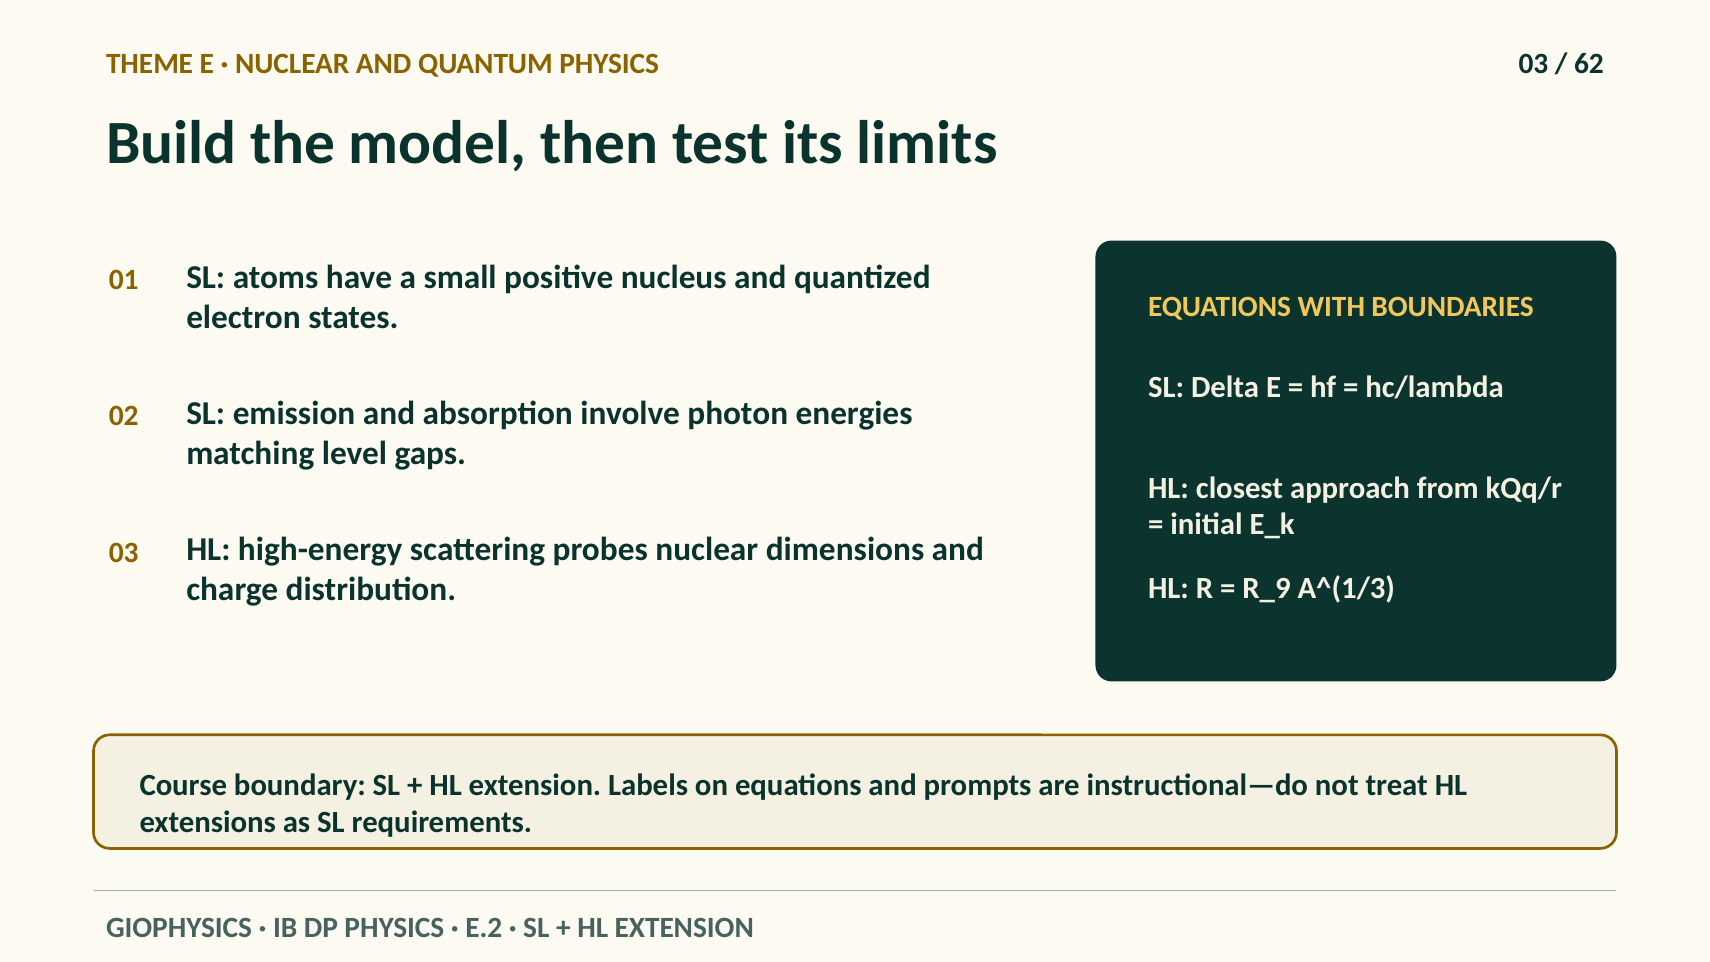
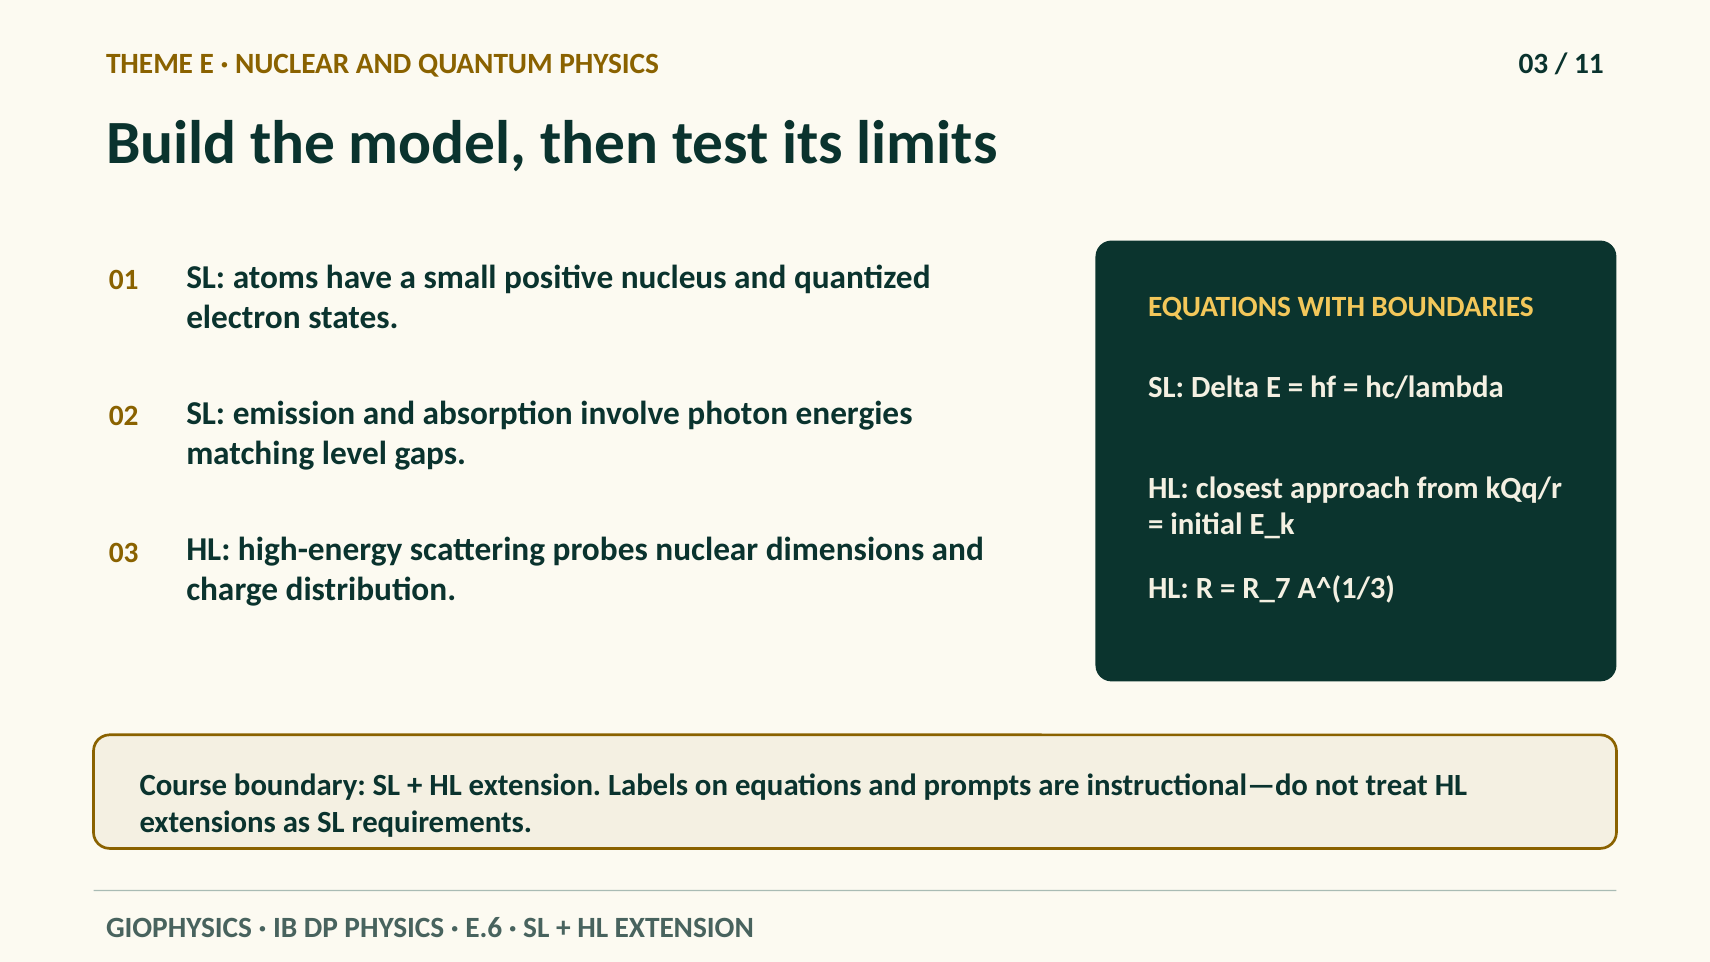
62: 62 -> 11 (1589, 63)
R_9: R_9 -> R_7 (1266, 588)
E.2: E.2 -> E.6 (484, 928)
